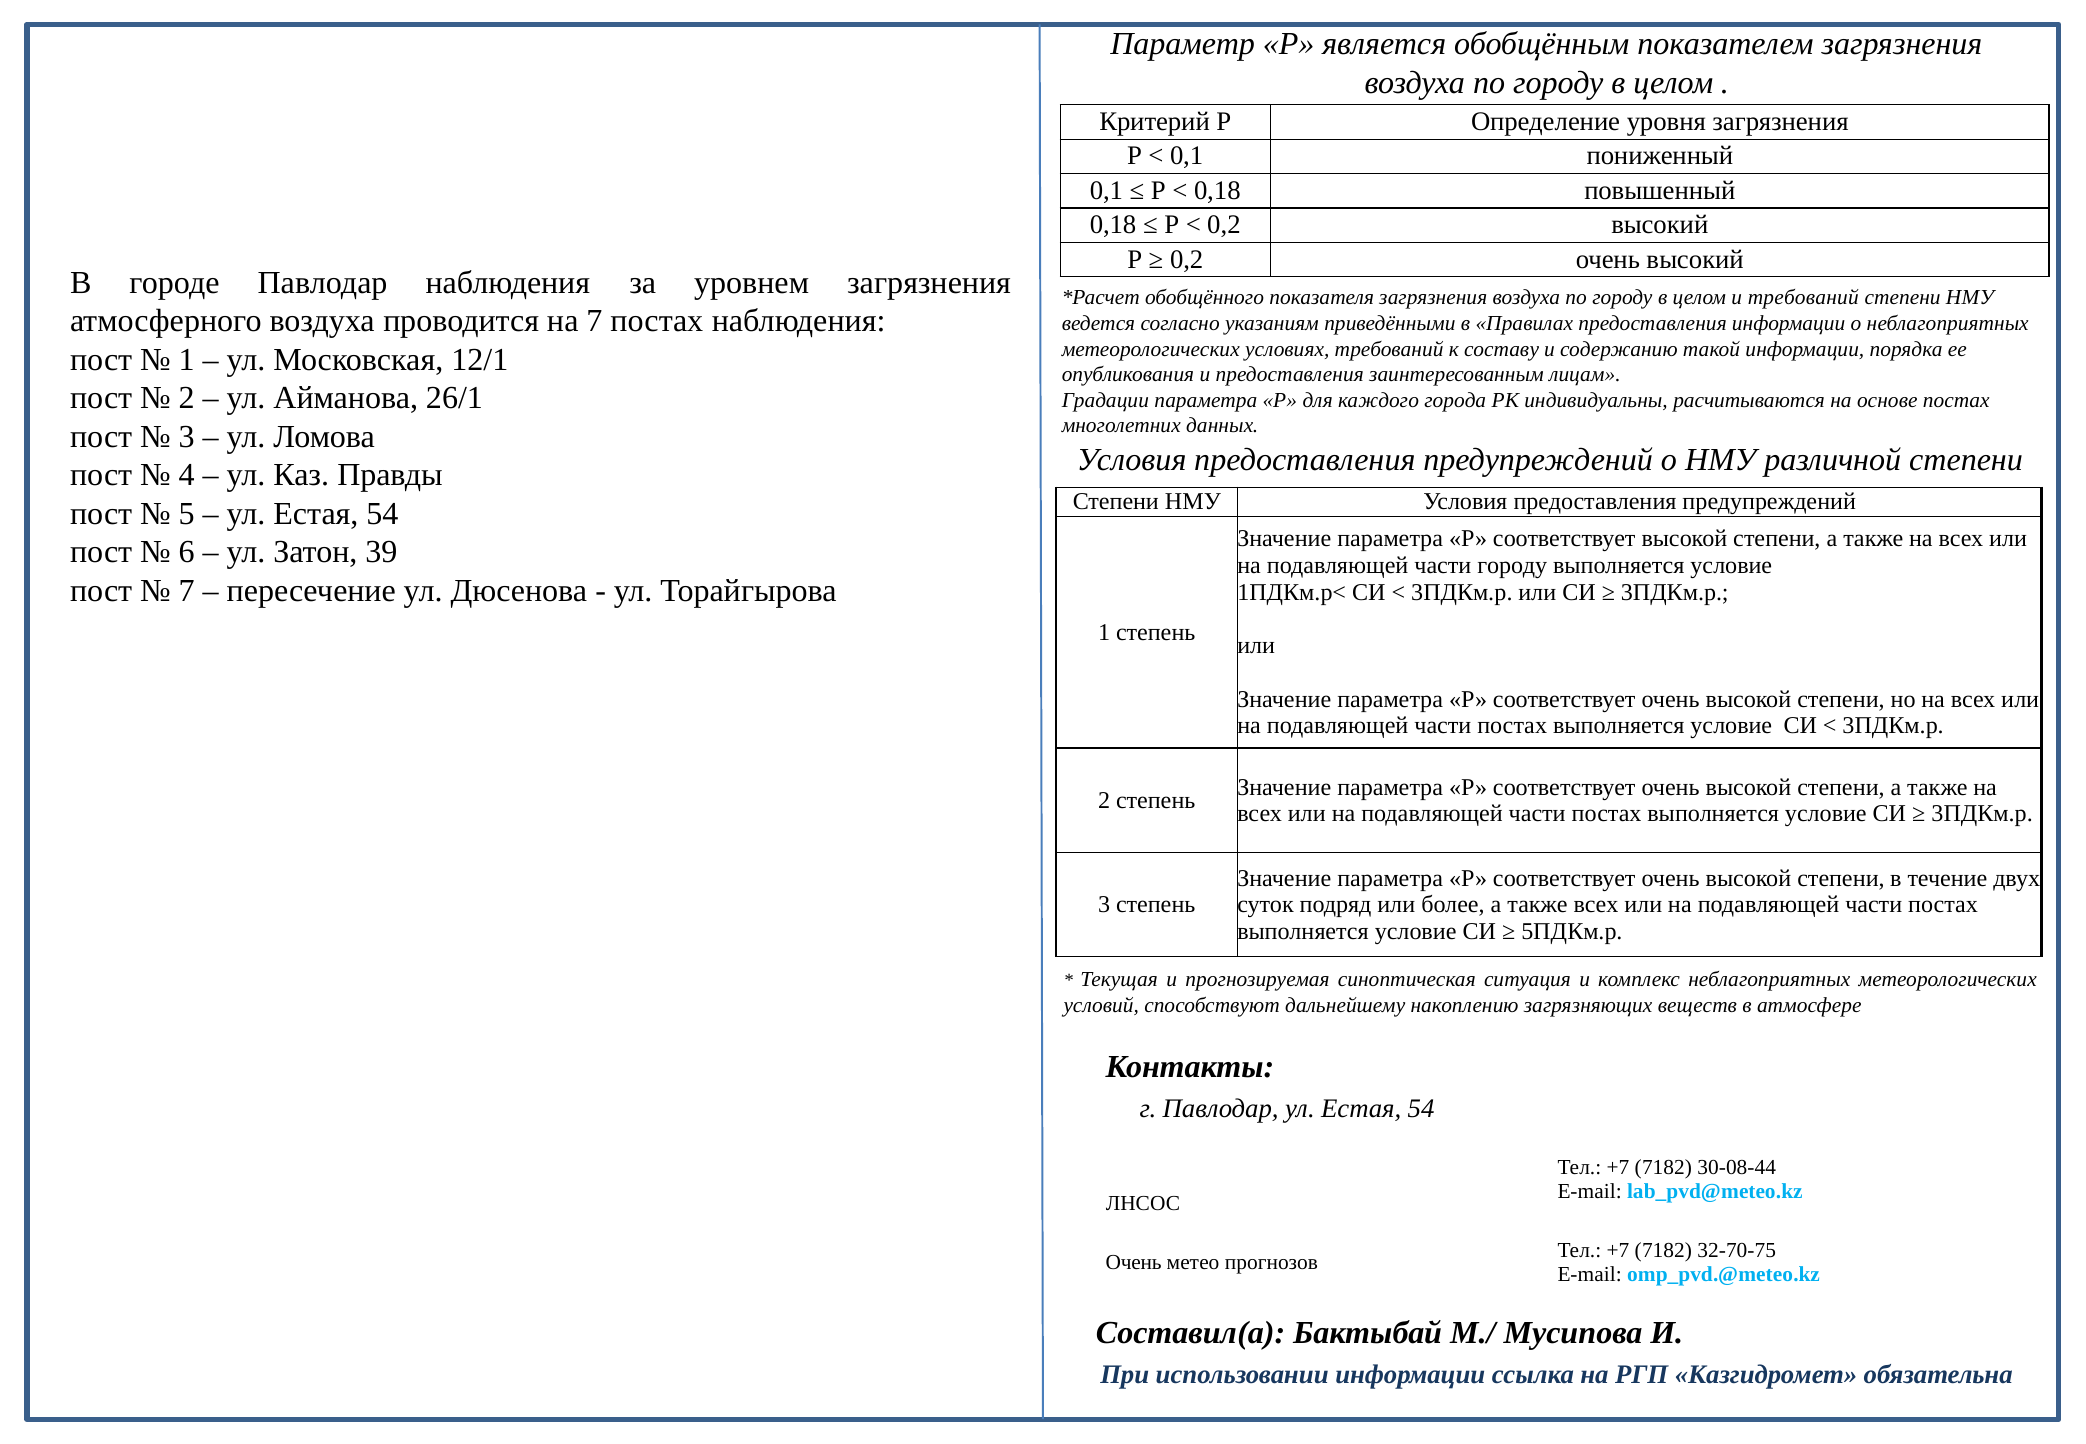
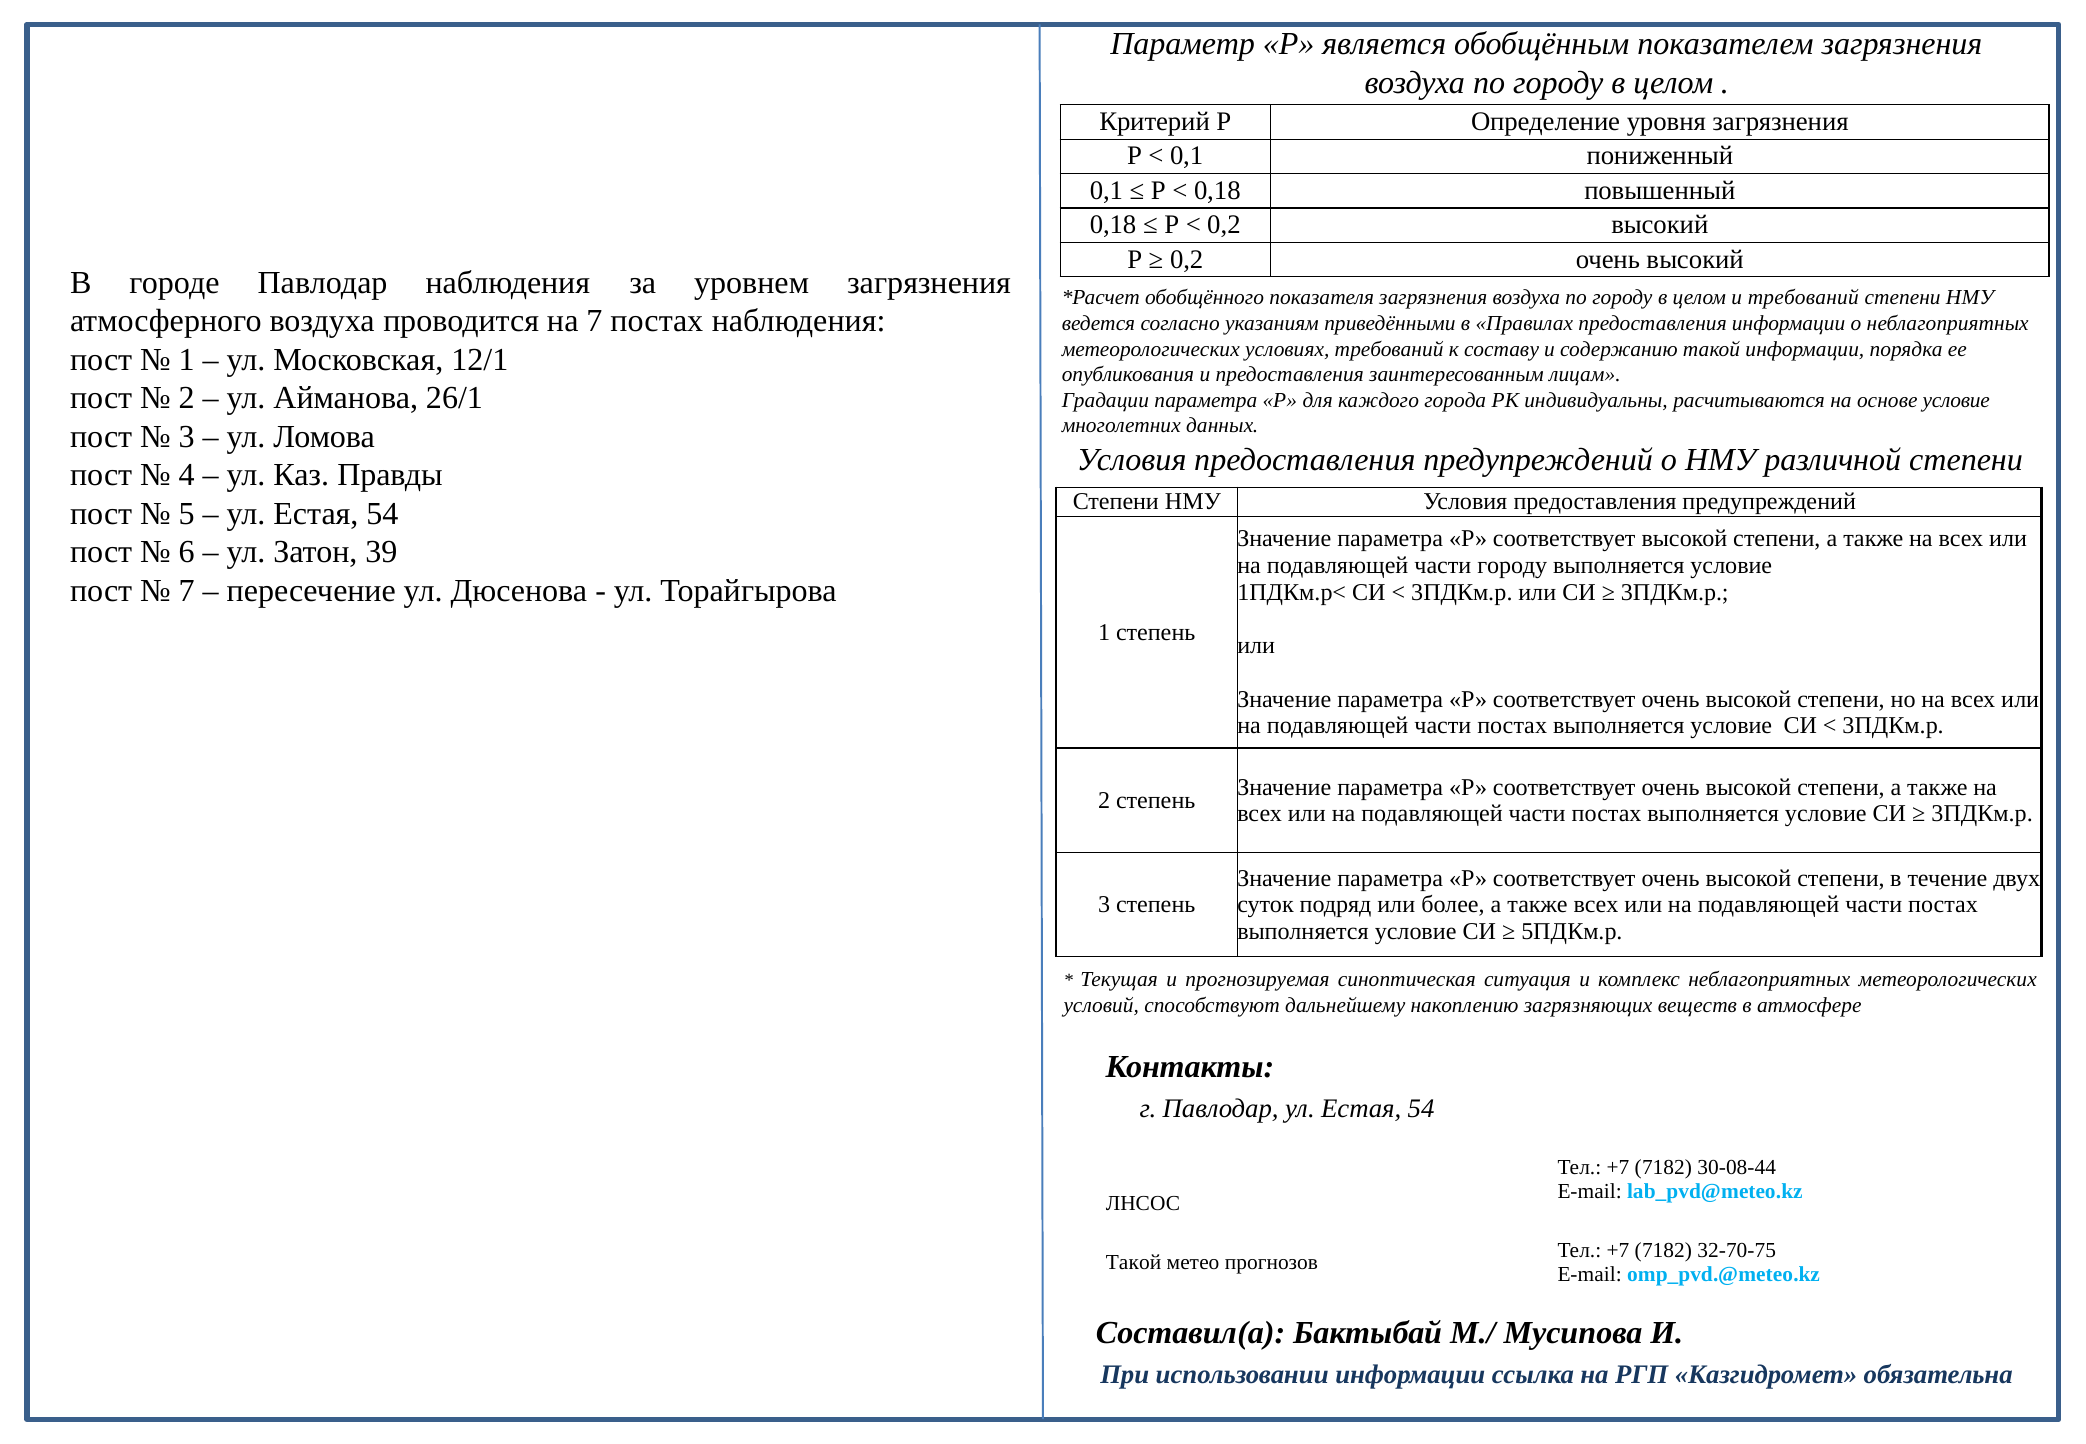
основе постах: постах -> условие (1956, 400)
Очень: Очень -> Такой (1134, 1263)
